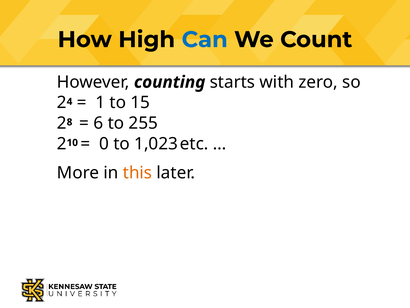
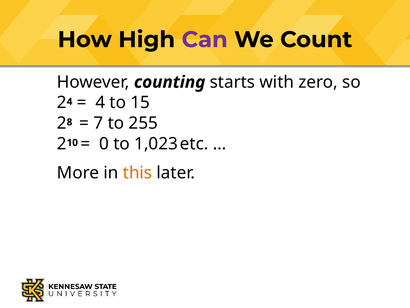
Can colour: blue -> purple (205, 40)
1: 1 -> 4 (100, 103)
6: 6 -> 7 (98, 123)
